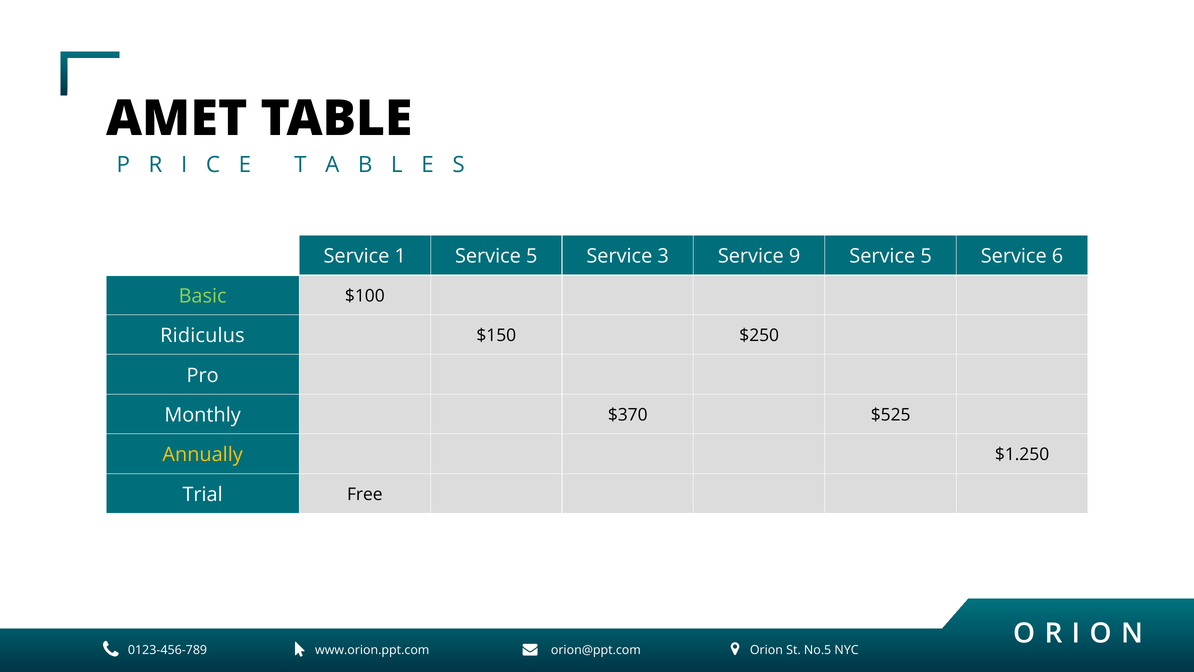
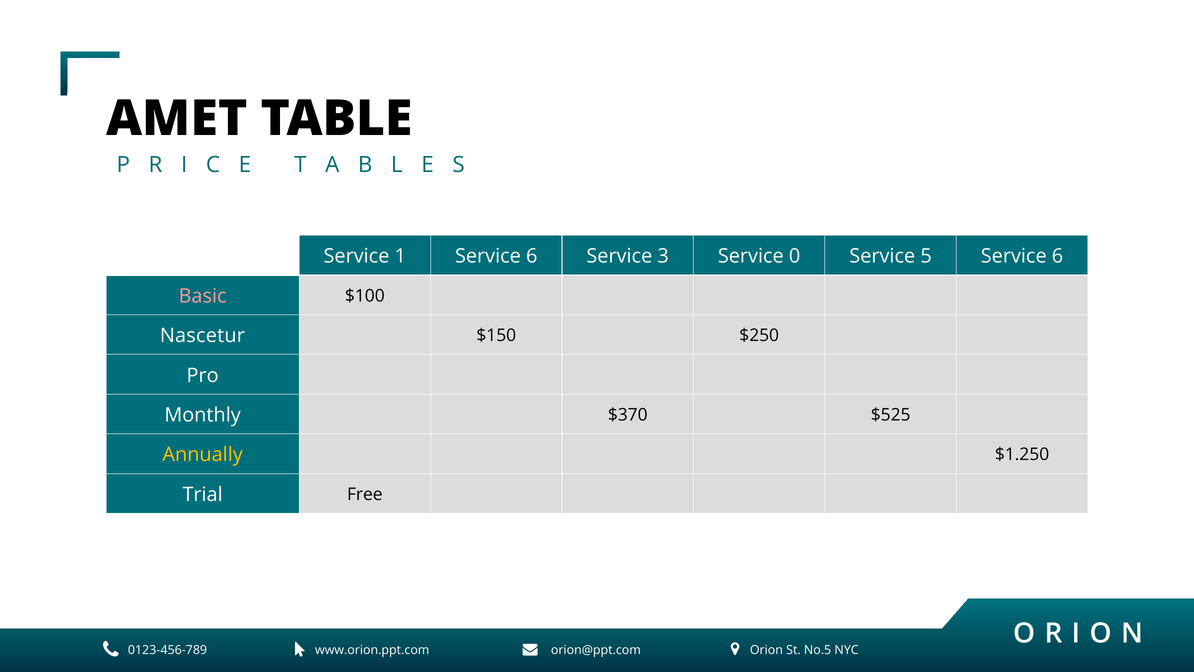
1 Service 5: 5 -> 6 (532, 256)
9: 9 -> 0 (795, 256)
Basic colour: light green -> pink (203, 296)
Ridiculus: Ridiculus -> Nascetur (202, 336)
